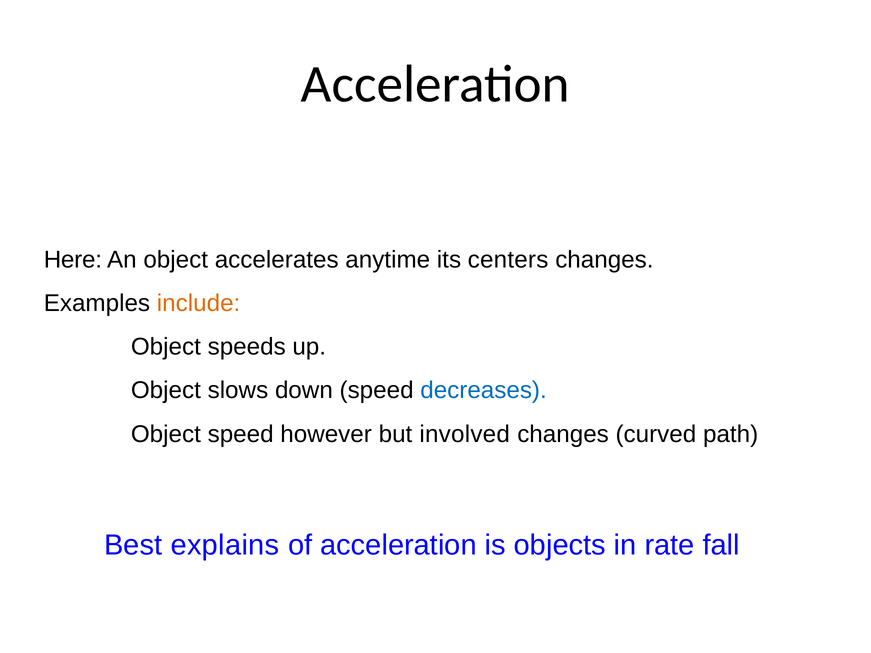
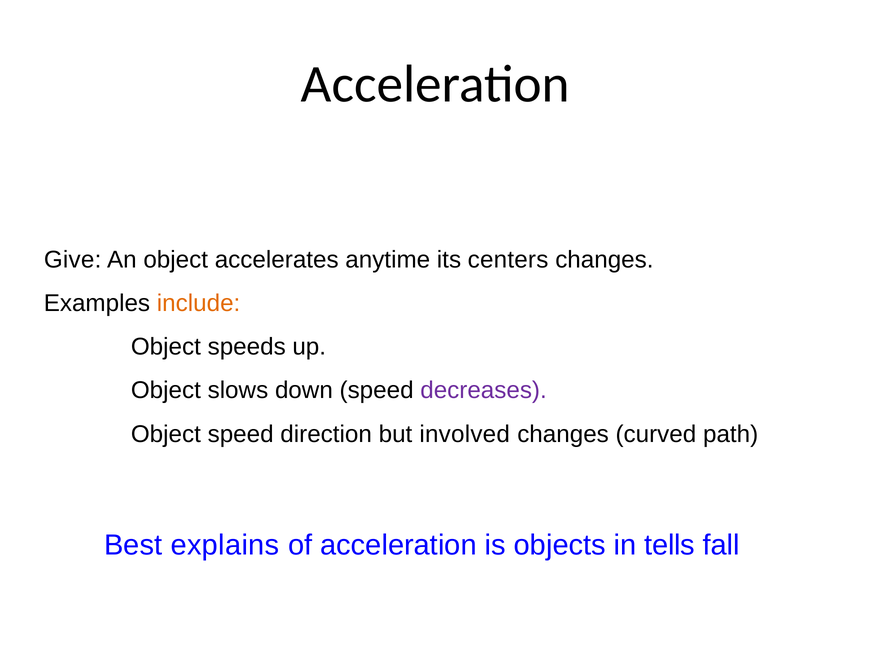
Here: Here -> Give (73, 260)
decreases colour: blue -> purple (484, 391)
however: however -> direction (326, 434)
rate: rate -> tells (670, 545)
